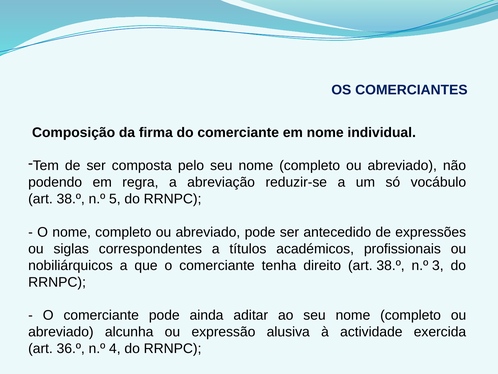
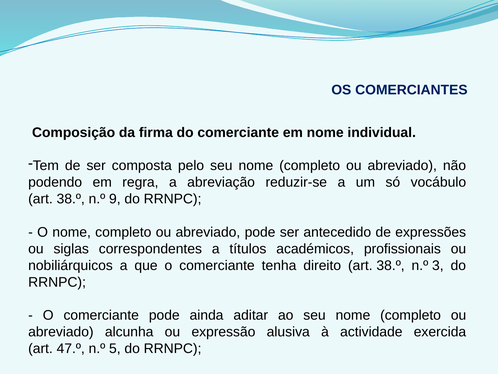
5: 5 -> 9 (115, 199)
36.º: 36.º -> 47.º (71, 348)
4: 4 -> 5 (115, 348)
